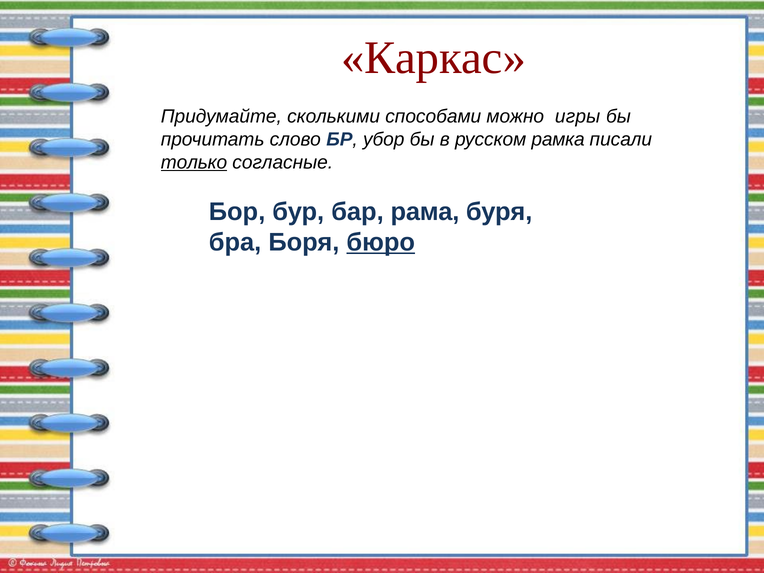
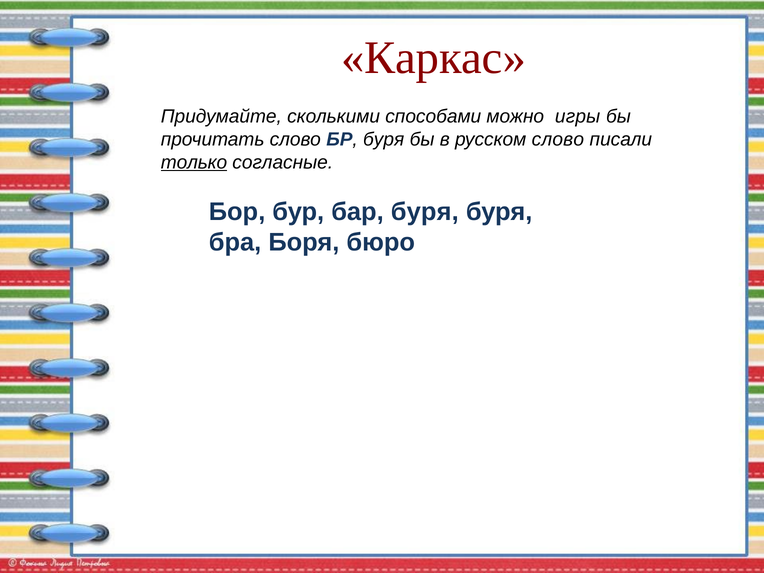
БР убор: убор -> буря (384, 139)
русском рамка: рамка -> слово (558, 139)
бар рама: рама -> буря (425, 212)
бюро underline: present -> none (381, 242)
